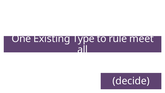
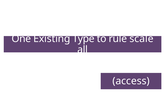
meet: meet -> scale (141, 39)
decide: decide -> access (131, 81)
